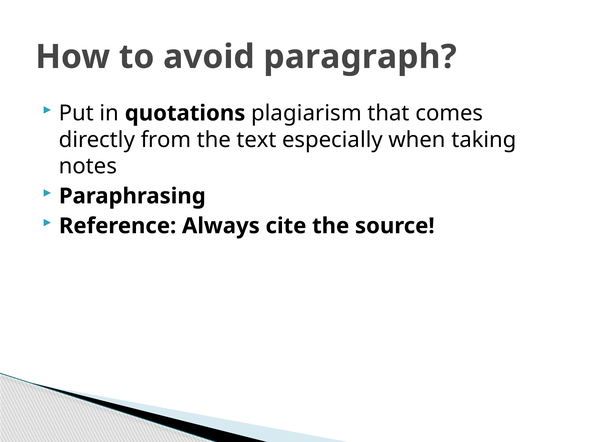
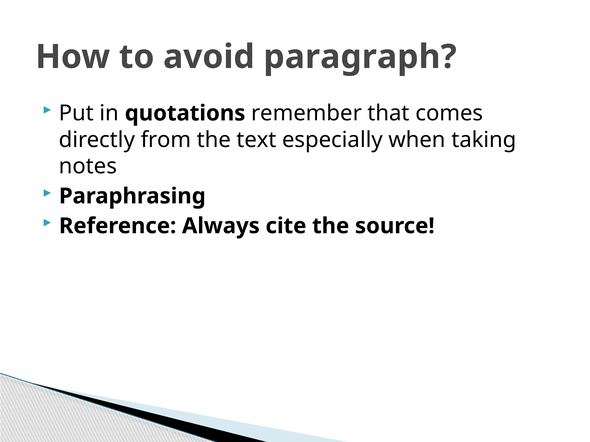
plagiarism: plagiarism -> remember (306, 113)
